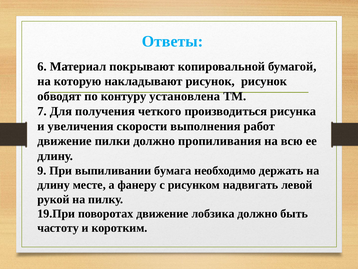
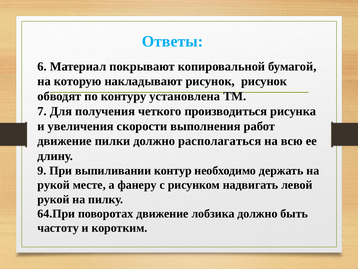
пропиливания: пропиливания -> располагаться (220, 141)
бумага: бумага -> контур (173, 170)
длину: длину -> рукой (54, 185)
19.При: 19.При -> 64.При (56, 213)
